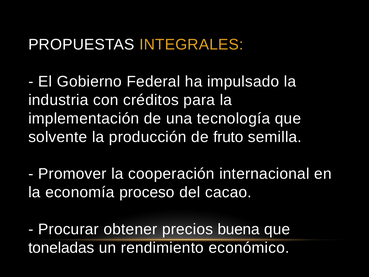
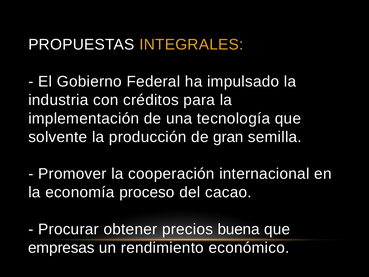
fruto: fruto -> gran (228, 137)
toneladas: toneladas -> empresas (61, 248)
